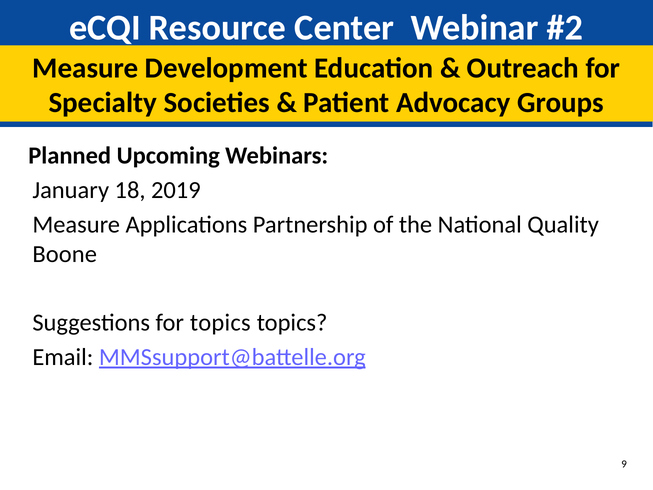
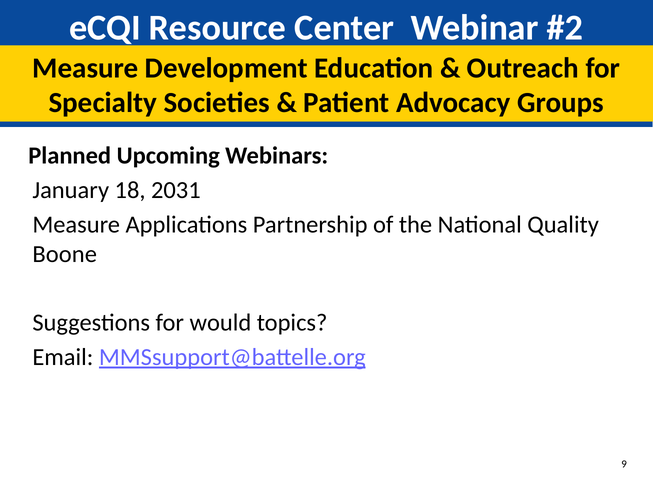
2019: 2019 -> 2031 (176, 190)
for topics: topics -> would (220, 322)
